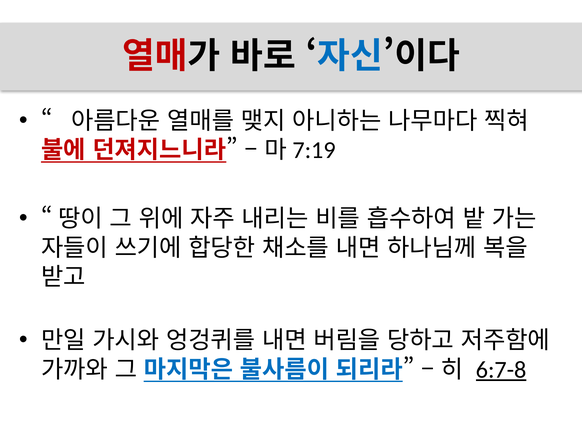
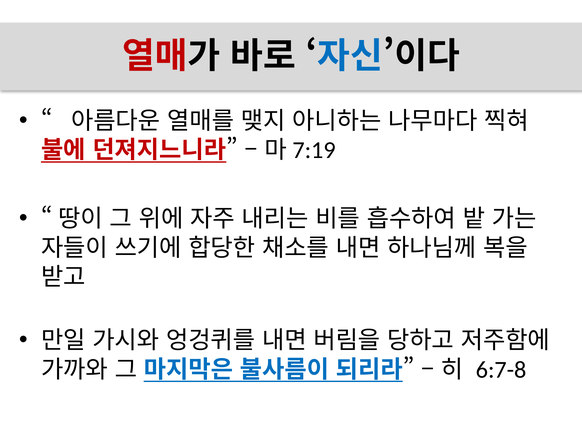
6:7-8 underline: present -> none (501, 369)
